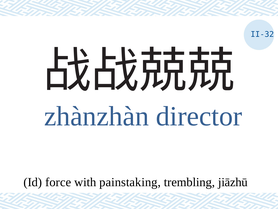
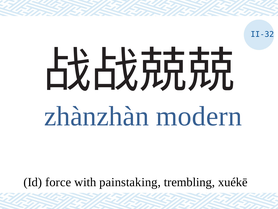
director: director -> modern (199, 116)
jiāzhū: jiāzhū -> xuékē (233, 182)
